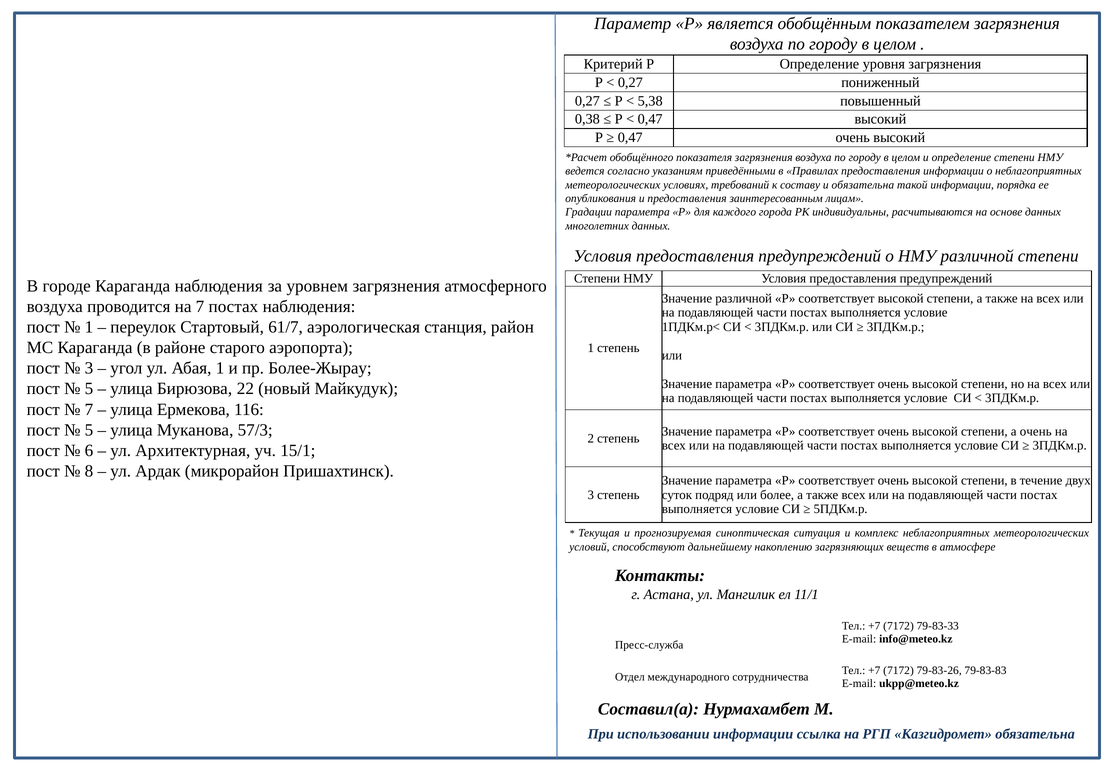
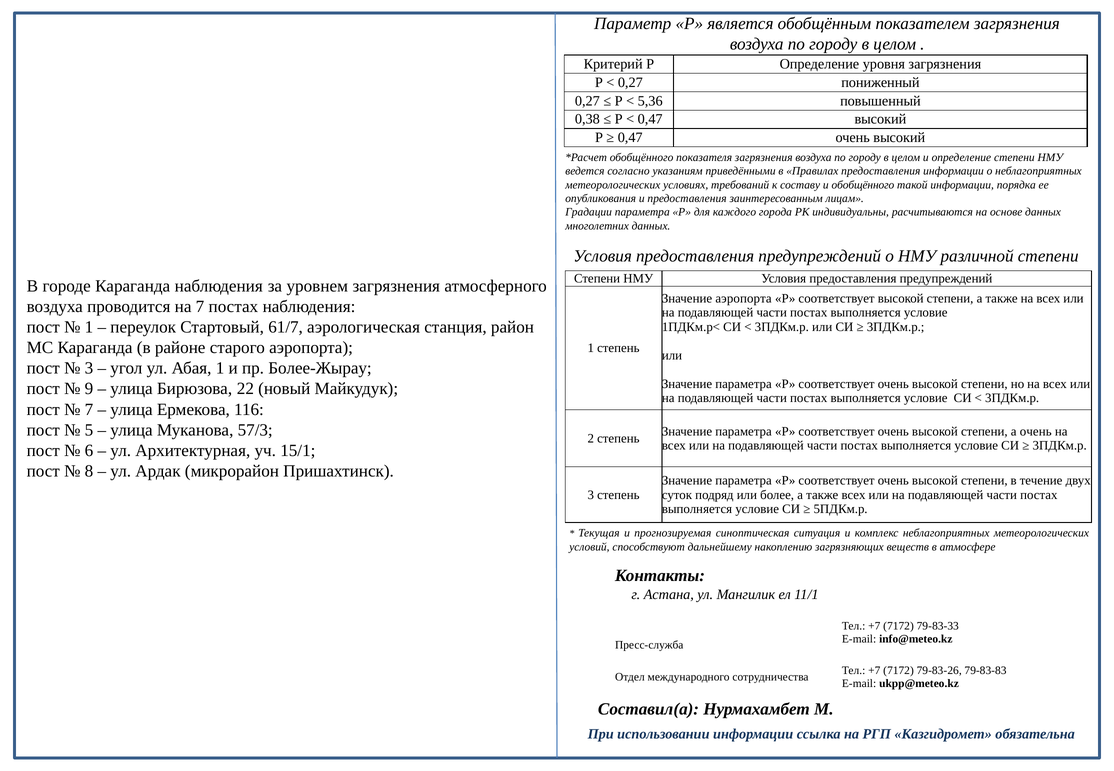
5,38: 5,38 -> 5,36 (650, 101)
и обязательна: обязательна -> обобщённого (863, 185)
Значение различной: различной -> аэропорта (744, 298)
5: 5 -> 9 (89, 389)
